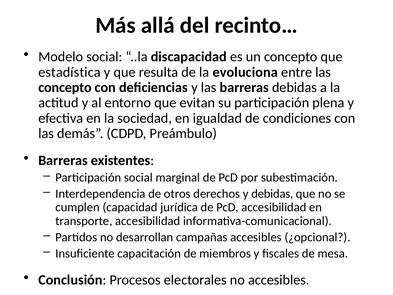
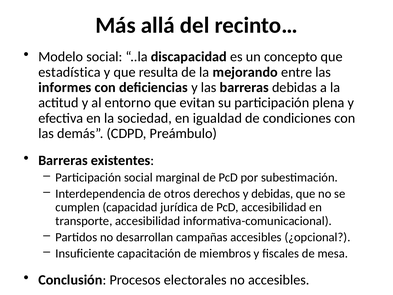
evoluciona: evoluciona -> mejorando (245, 72)
concepto: concepto -> informes (65, 87)
